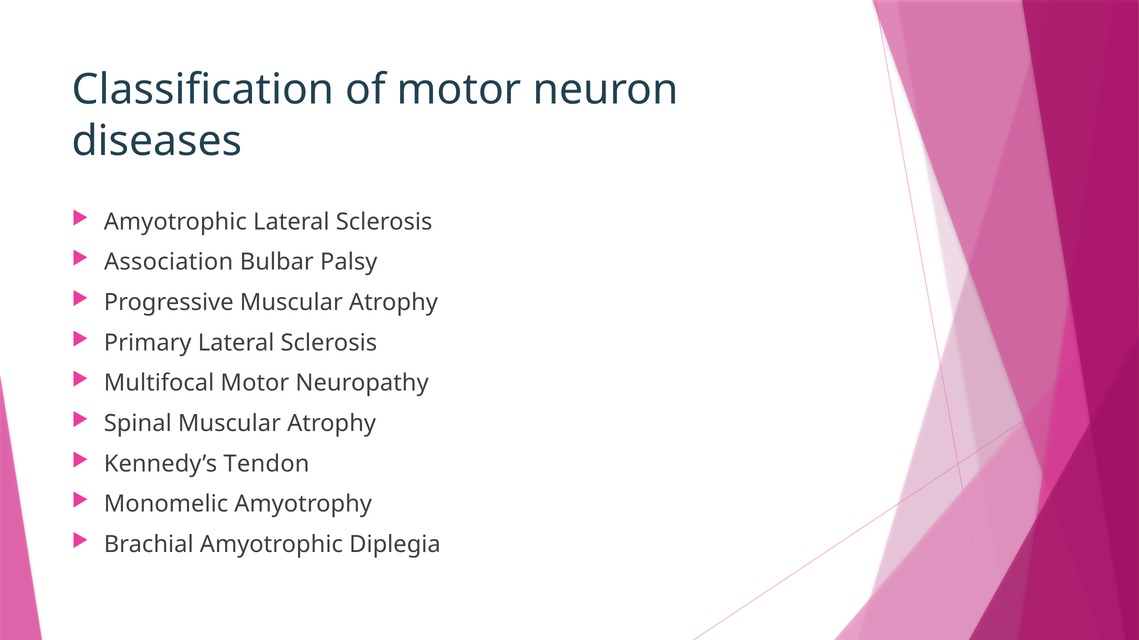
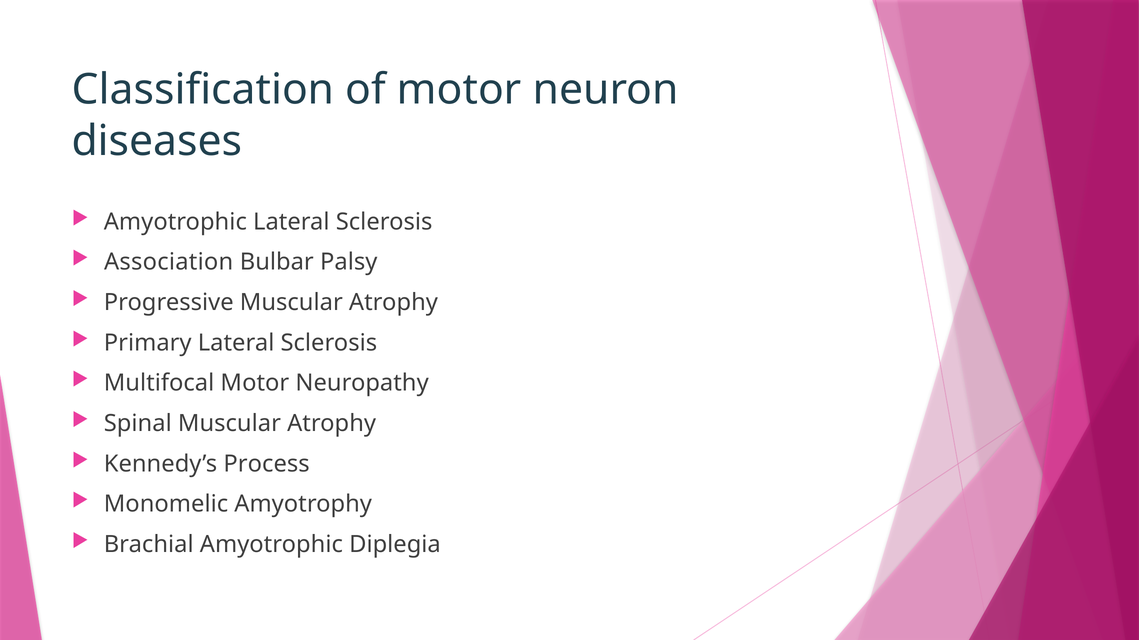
Tendon: Tendon -> Process (267, 464)
